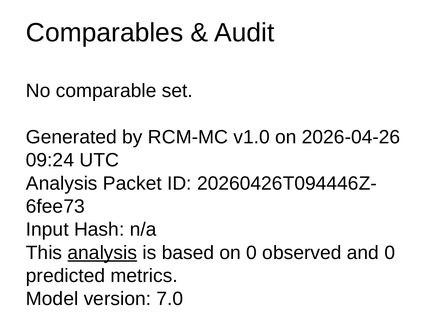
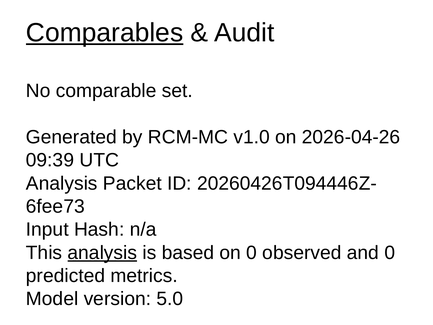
Comparables underline: none -> present (105, 33)
09:24: 09:24 -> 09:39 (50, 160)
7.0: 7.0 -> 5.0 (170, 299)
